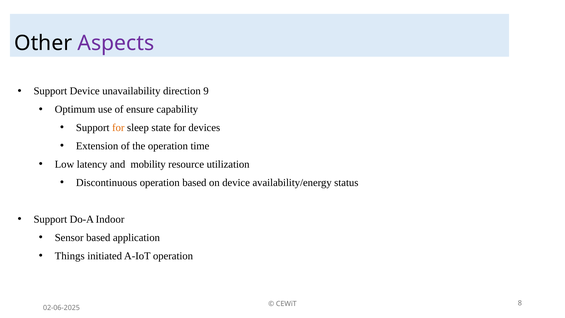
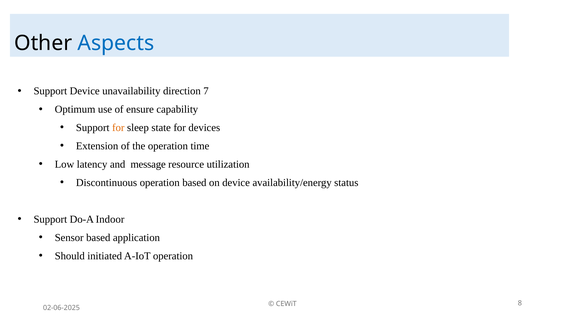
Aspects colour: purple -> blue (116, 43)
9: 9 -> 7 (206, 91)
mobility: mobility -> message (148, 164)
Things: Things -> Should (70, 256)
